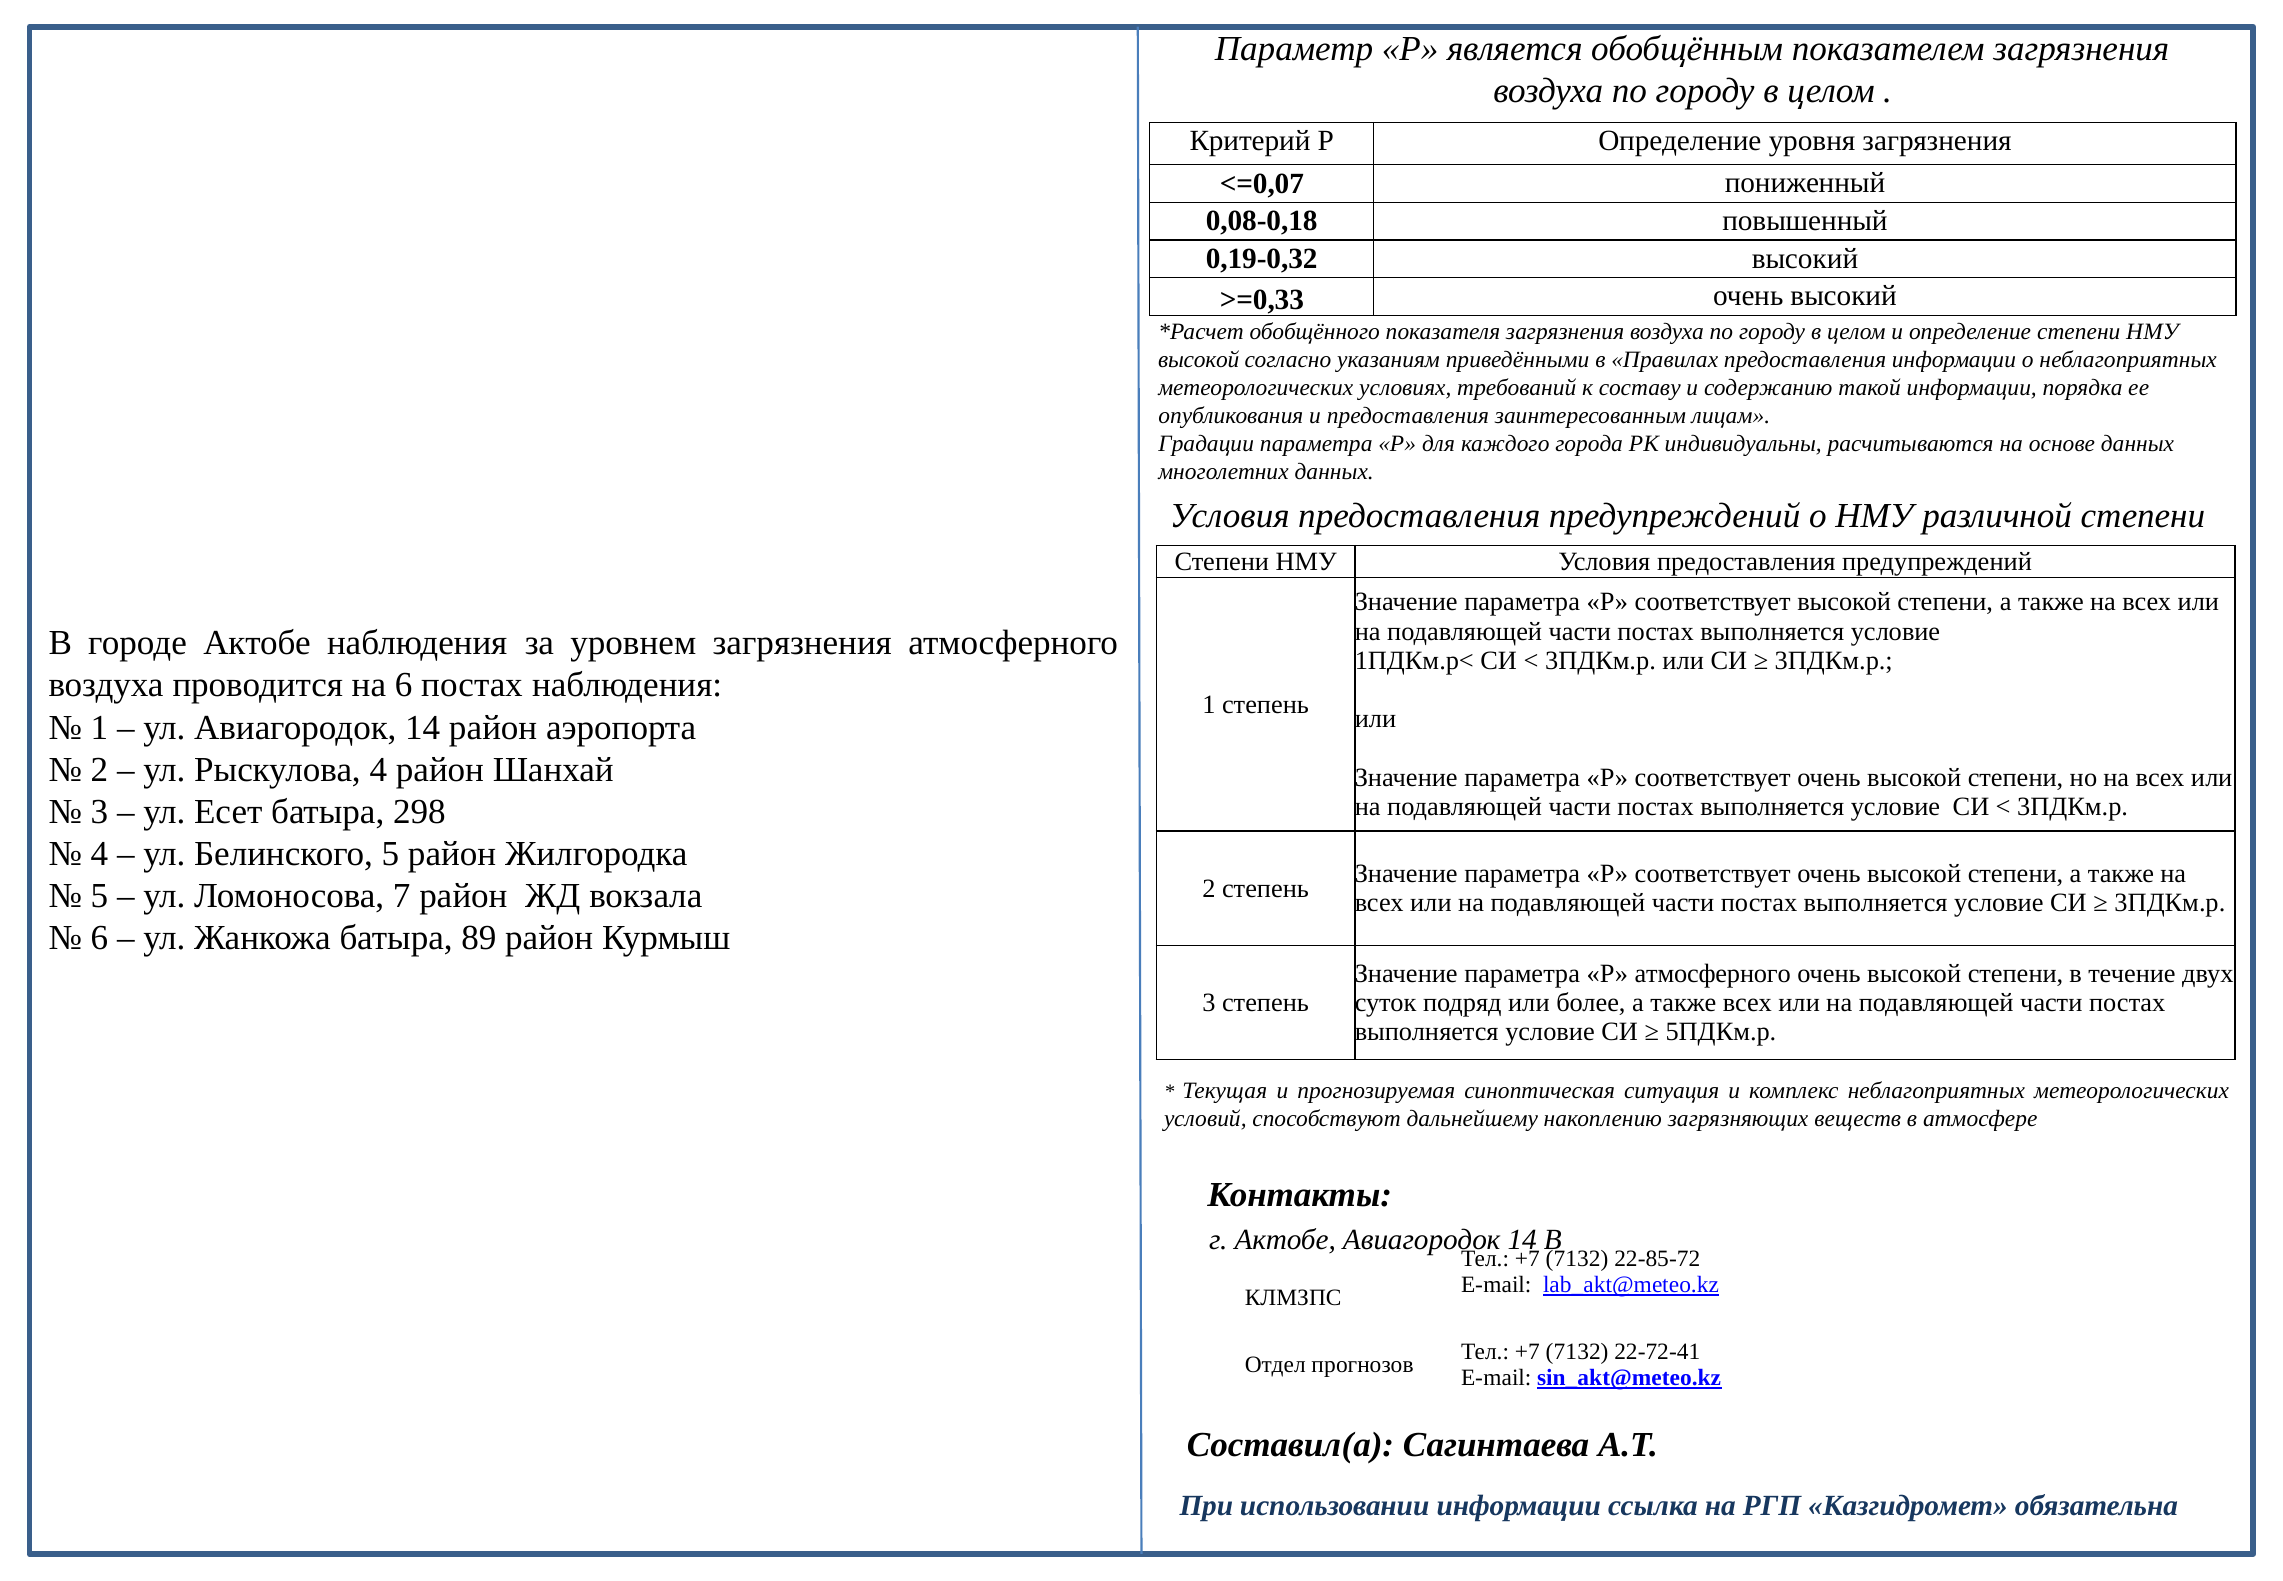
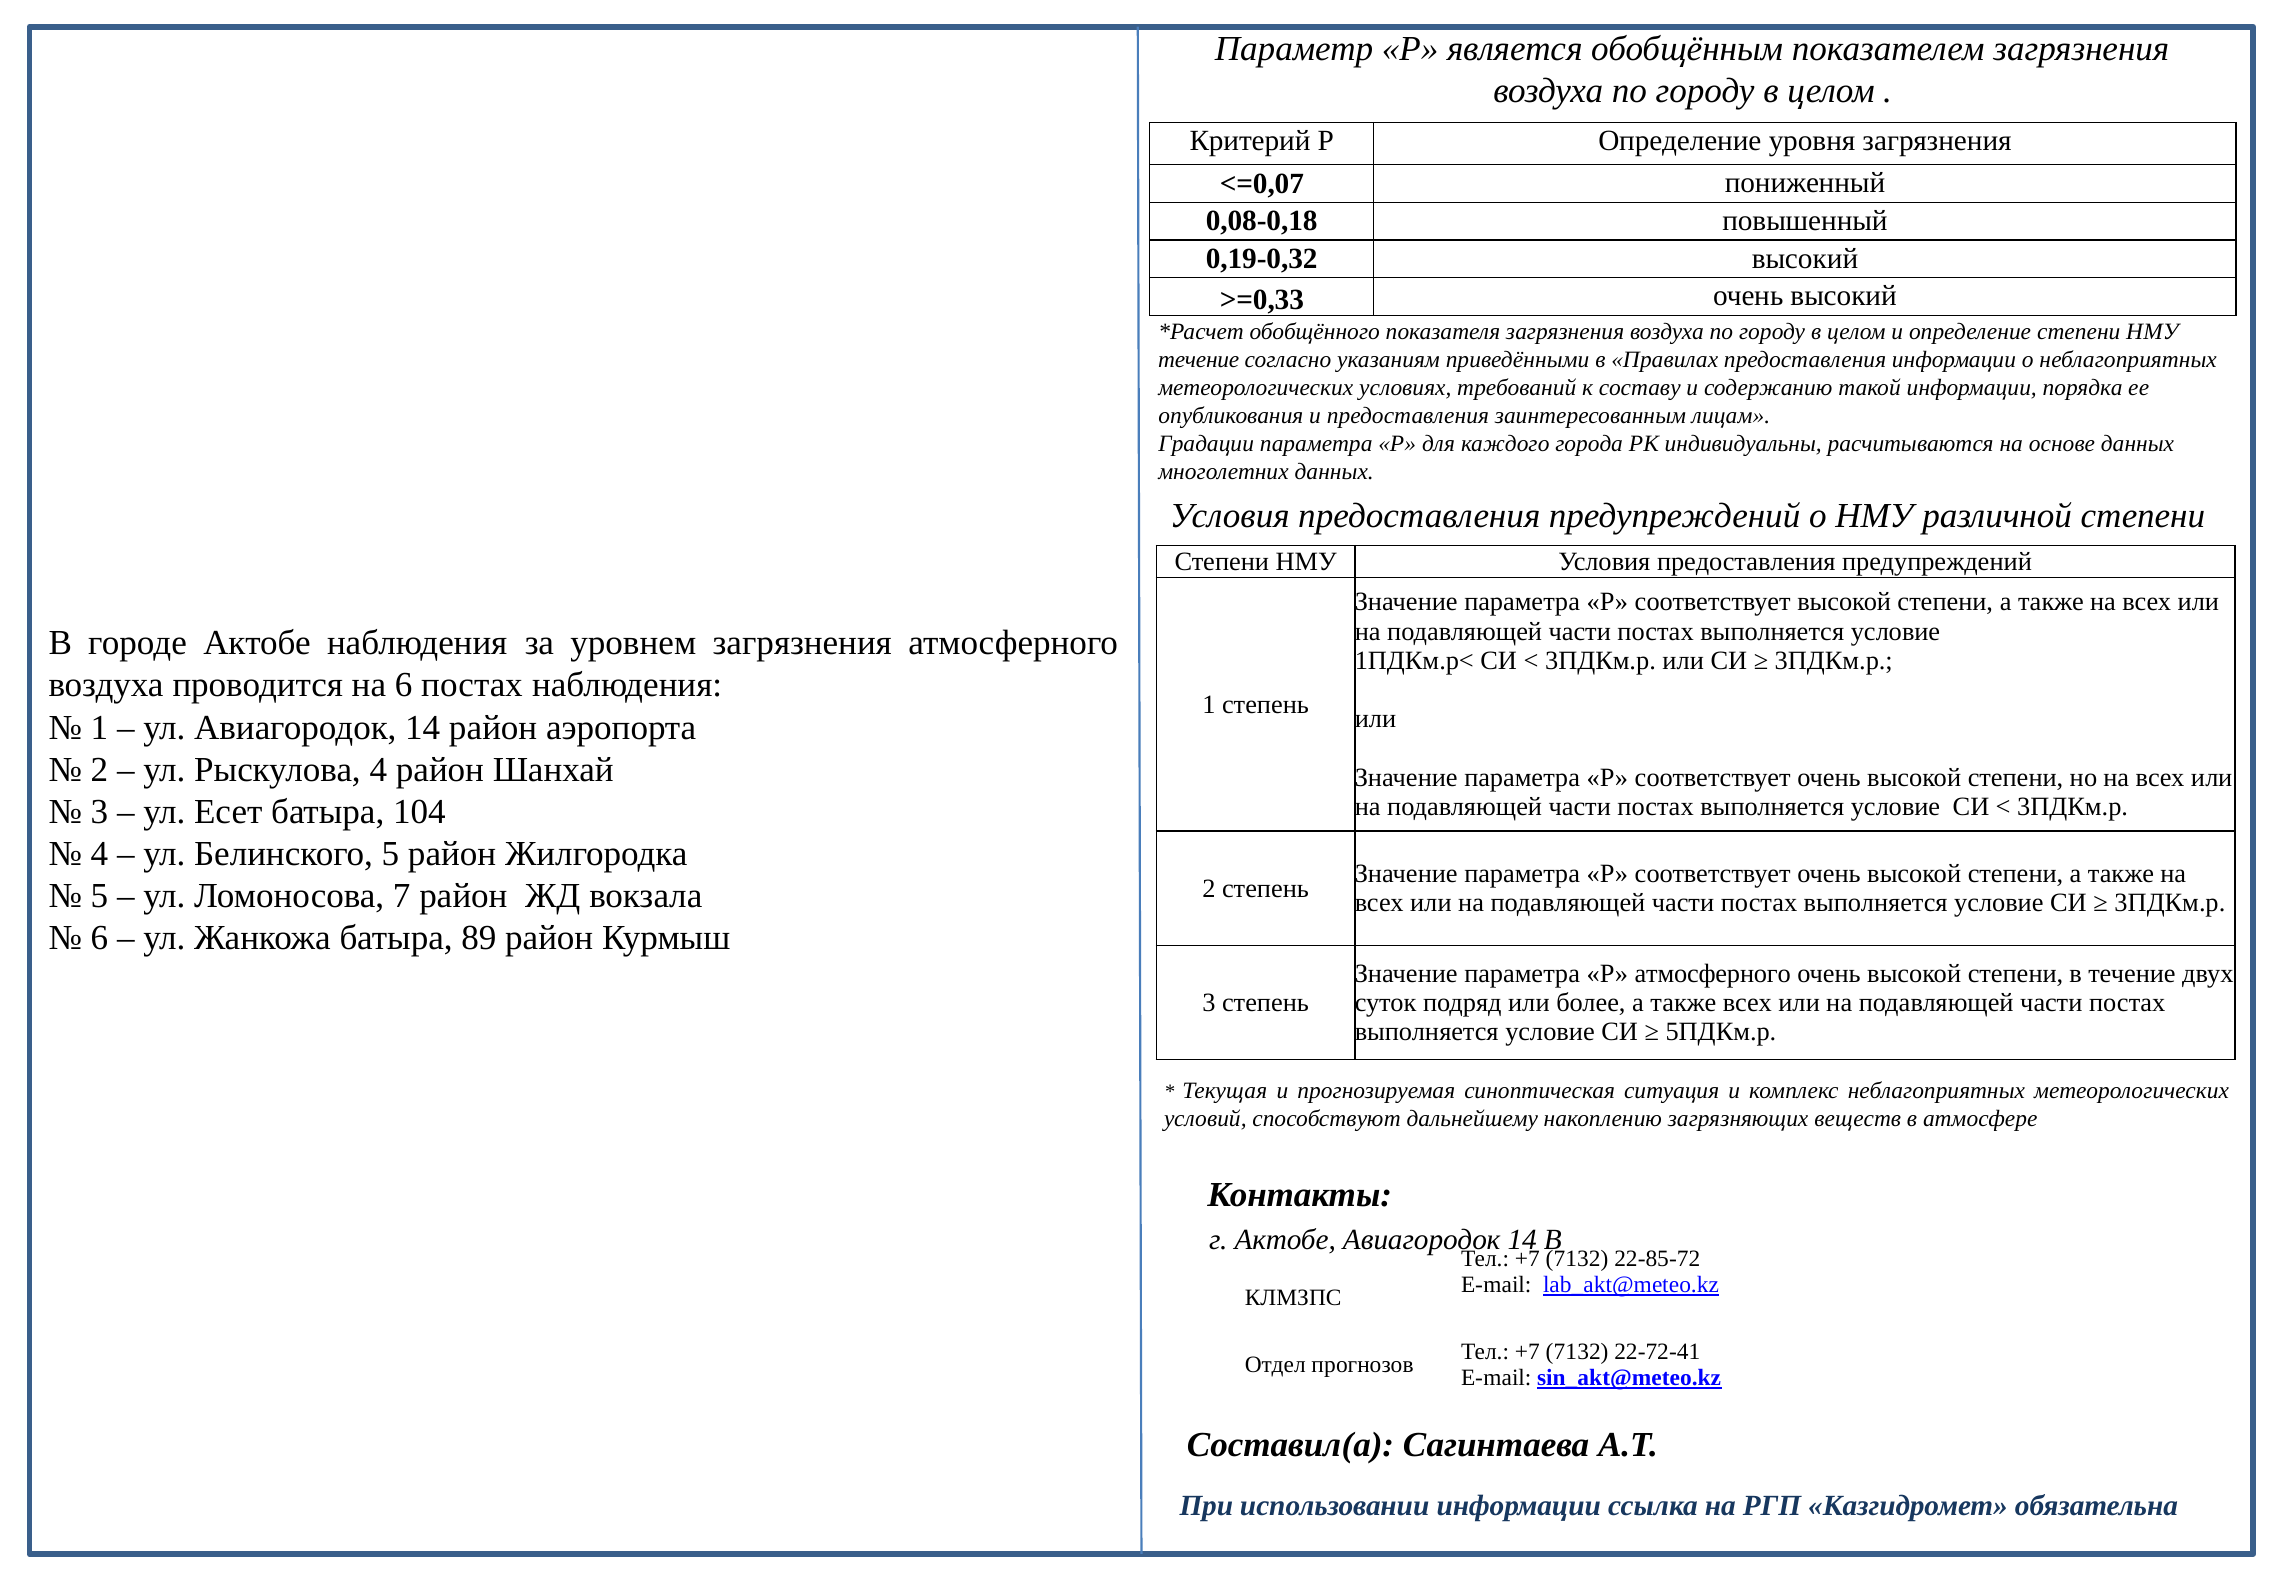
высокой: высокой -> течение (1199, 359)
298: 298 -> 104 (419, 812)
